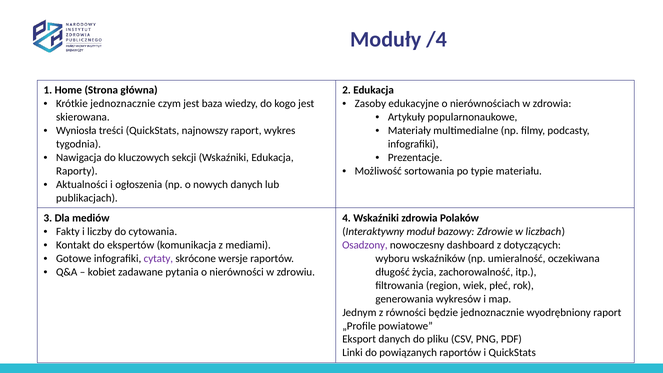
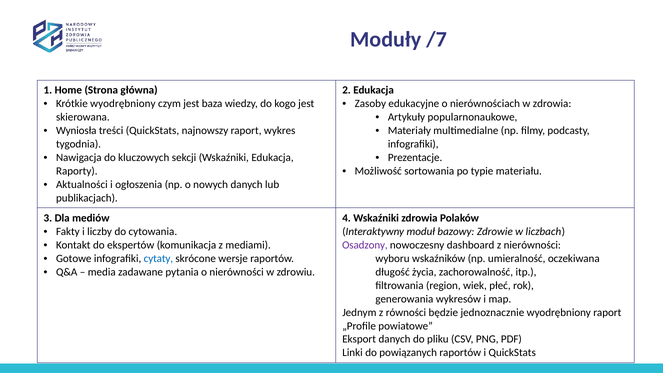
/4: /4 -> /7 (437, 40)
Krótkie jednoznacznie: jednoznacznie -> wyodrębniony (123, 104)
z dotyczących: dotyczących -> nierówności (532, 245)
cytaty colour: purple -> blue (158, 258)
kobiet: kobiet -> media (102, 272)
